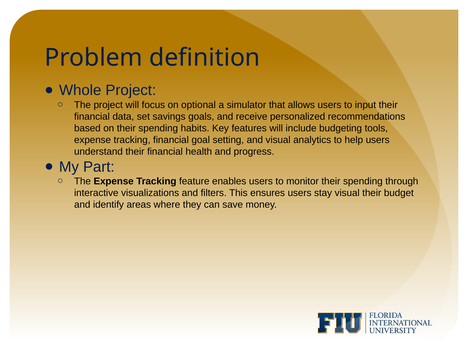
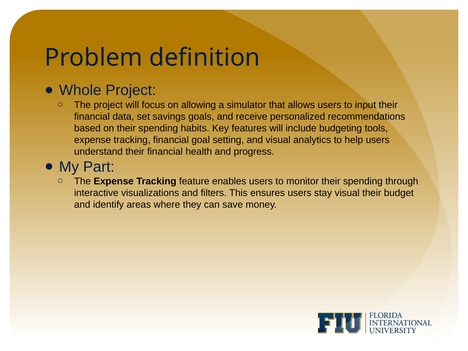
optional: optional -> allowing (199, 105)
